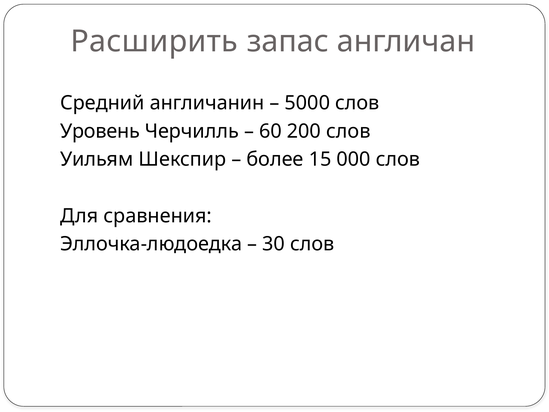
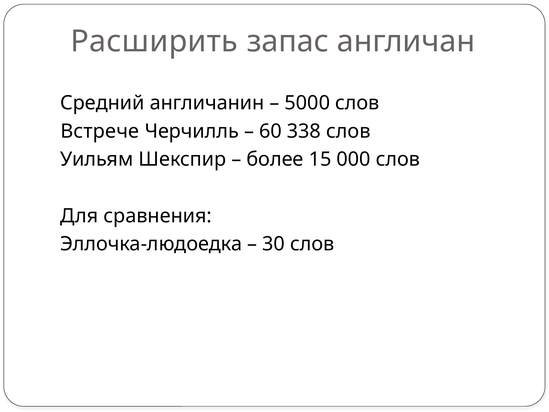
Уровень: Уровень -> Встрече (100, 131)
200: 200 -> 338 (304, 131)
